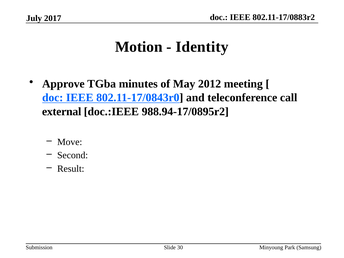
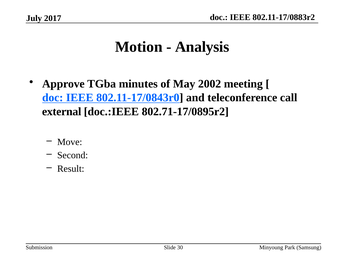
Identity: Identity -> Analysis (202, 47)
2012: 2012 -> 2002 (210, 84)
988.94-17/0895r2: 988.94-17/0895r2 -> 802.71-17/0895r2 (185, 111)
